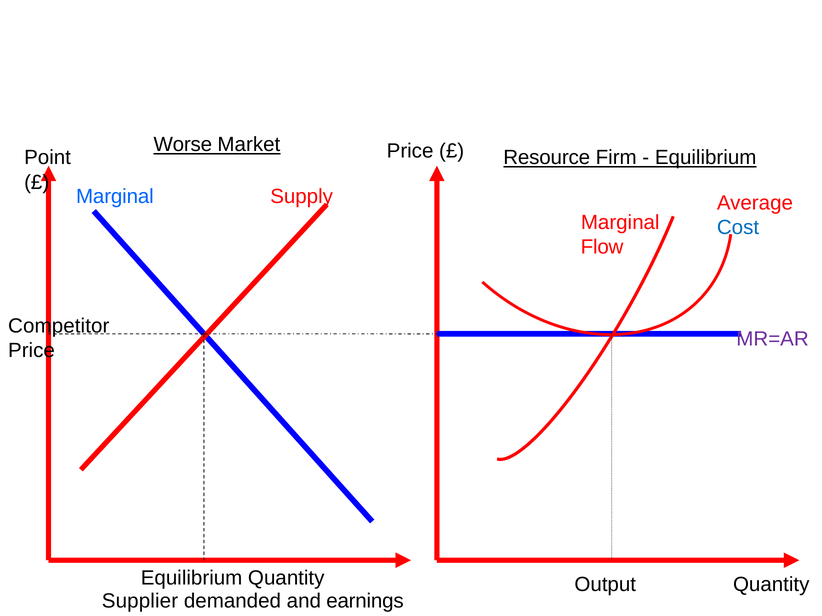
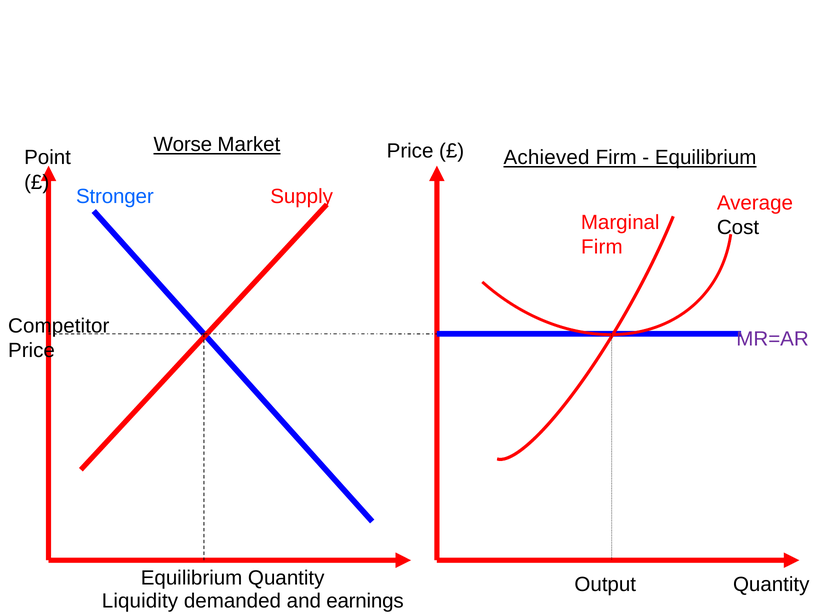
Resource: Resource -> Achieved (547, 158)
Marginal: Marginal -> Stronger (115, 197)
Cost colour: blue -> black (738, 228)
Flow: Flow -> Firm (602, 247)
Supplier: Supplier -> Liquidity (140, 601)
